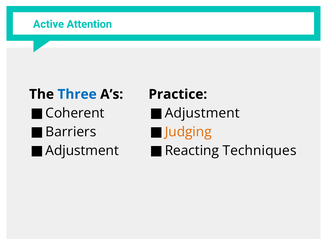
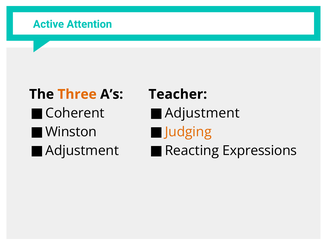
Three colour: blue -> orange (77, 94)
Practice: Practice -> Teacher (178, 94)
Barriers: Barriers -> Winston (71, 132)
Techniques: Techniques -> Expressions (260, 151)
